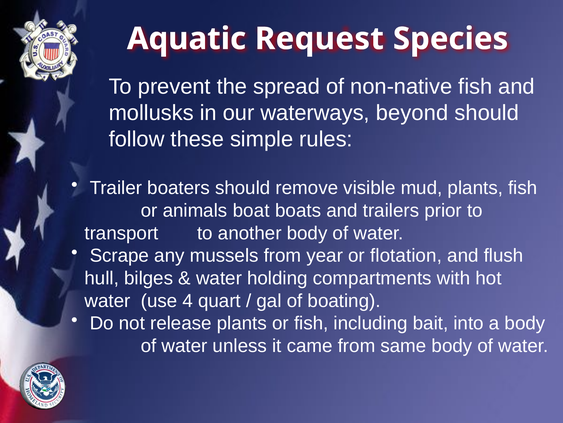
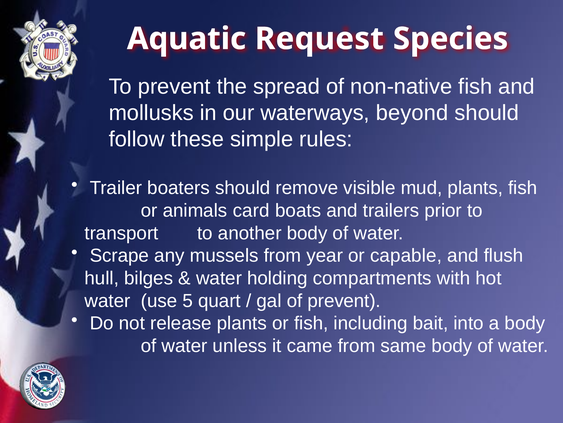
boat: boat -> card (251, 210)
flotation: flotation -> capable (406, 255)
4: 4 -> 5 (188, 300)
of boating: boating -> prevent (344, 300)
